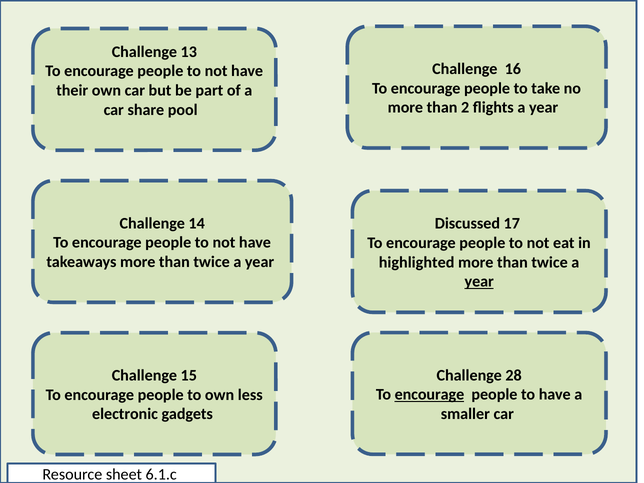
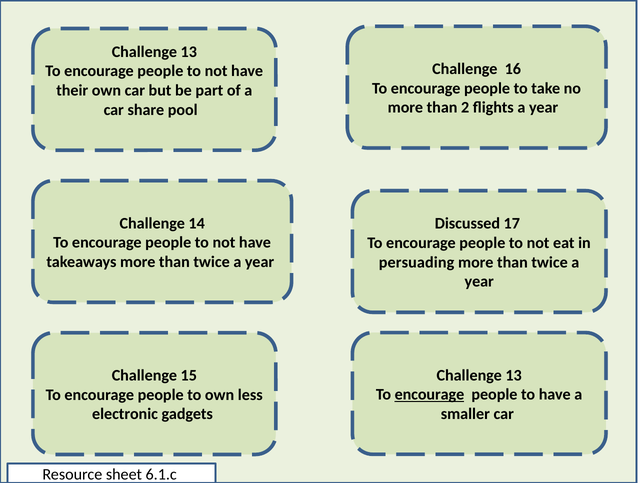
highlighted: highlighted -> persuading (417, 262)
year underline: present -> none (479, 282)
28: 28 -> 13 (514, 375)
